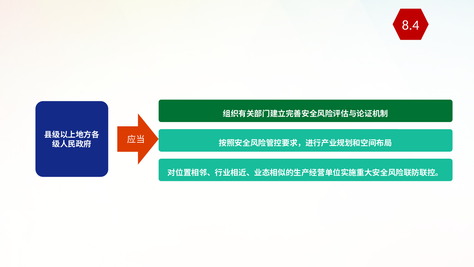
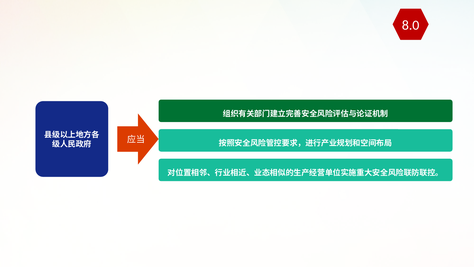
8.4: 8.4 -> 8.0 (411, 25)
